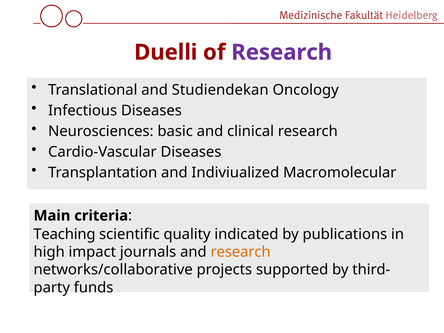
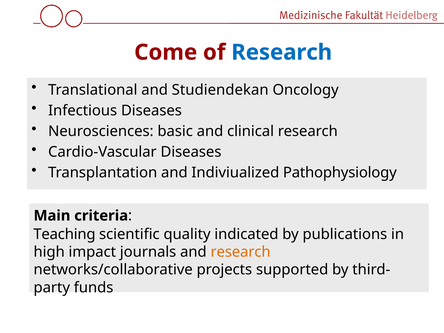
Duelli: Duelli -> Come (166, 52)
Research colour: purple -> blue (282, 52)
Macromolecular: Macromolecular -> Pathophysiology (340, 173)
